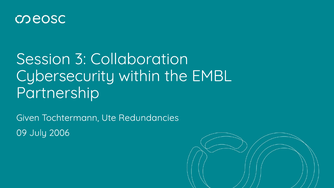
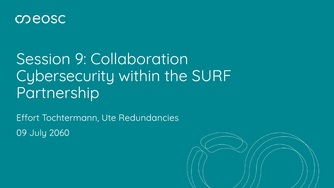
3: 3 -> 9 (81, 59)
EMBL: EMBL -> SURF (212, 76)
Given: Given -> Effort (28, 118)
2006: 2006 -> 2060 (59, 133)
